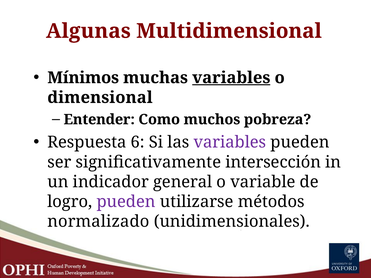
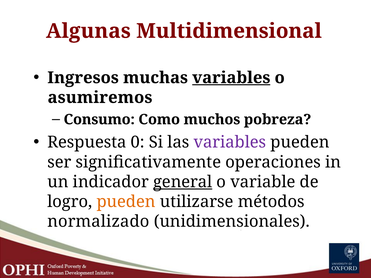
Mínimos: Mínimos -> Ingresos (83, 78)
dimensional: dimensional -> asumiremos (100, 98)
Entender: Entender -> Consumo (99, 120)
6: 6 -> 0 (138, 142)
intersección: intersección -> operaciones (273, 162)
general underline: none -> present (183, 182)
pueden colour: purple -> orange (126, 202)
